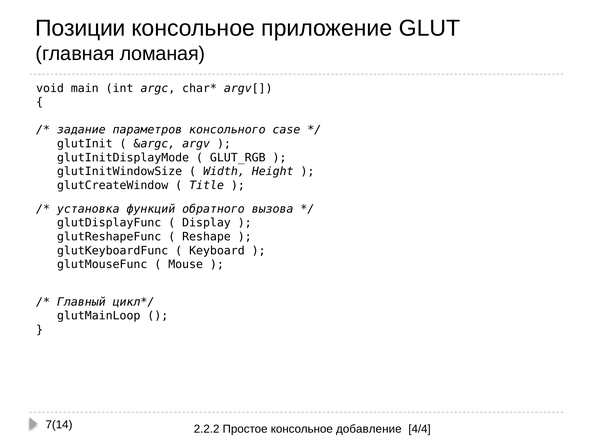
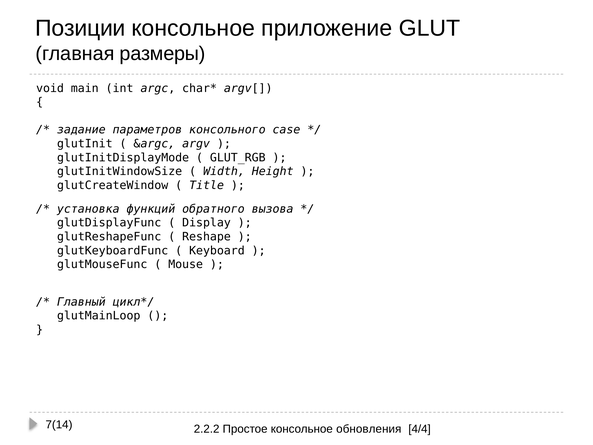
ломаная: ломаная -> размеры (163, 54)
добавление: добавление -> обновления (369, 429)
